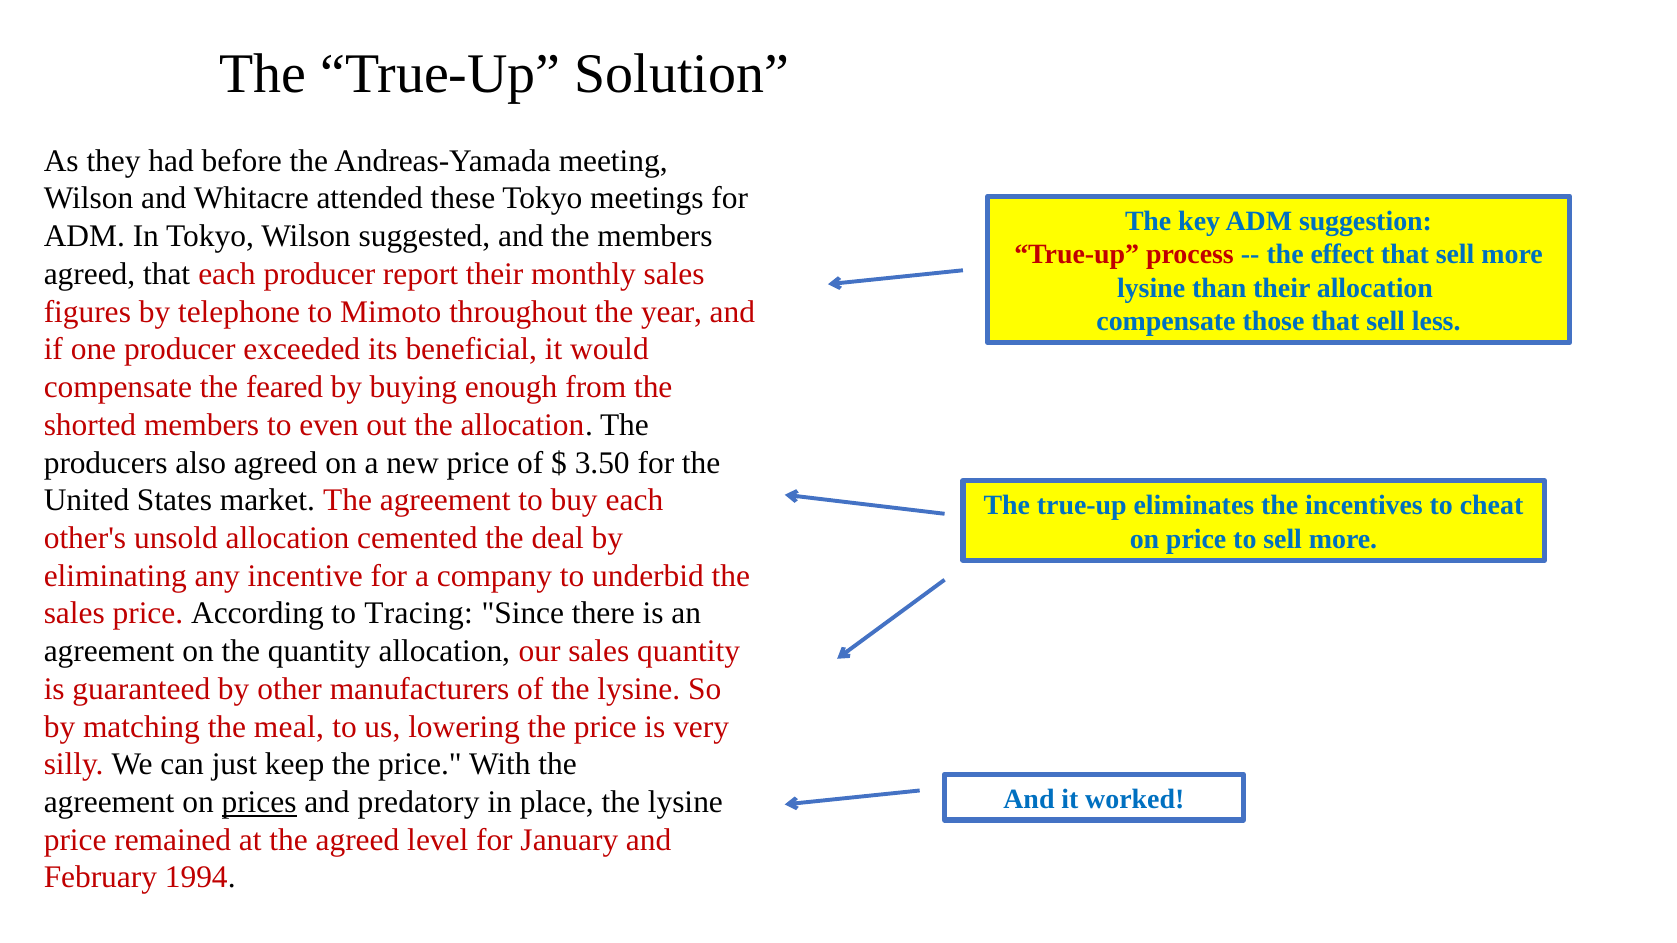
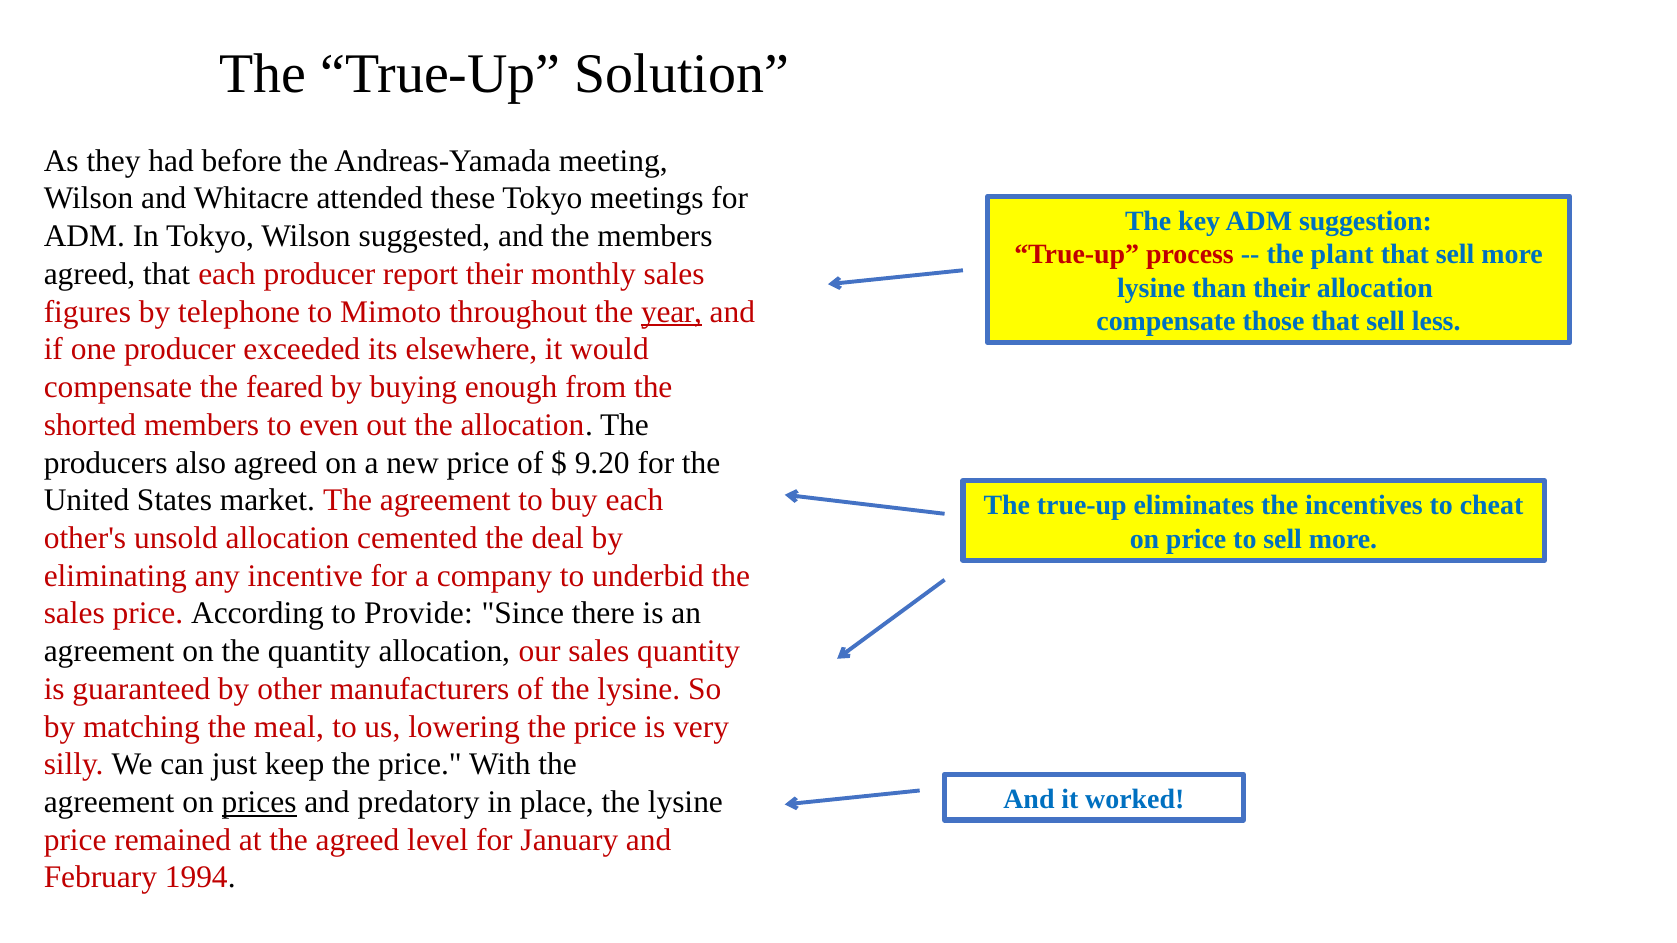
effect: effect -> plant (1342, 255)
year underline: none -> present (672, 312)
beneficial: beneficial -> elsewhere (471, 350)
3.50: 3.50 -> 9.20 (602, 463)
Tracing: Tracing -> Provide (419, 614)
